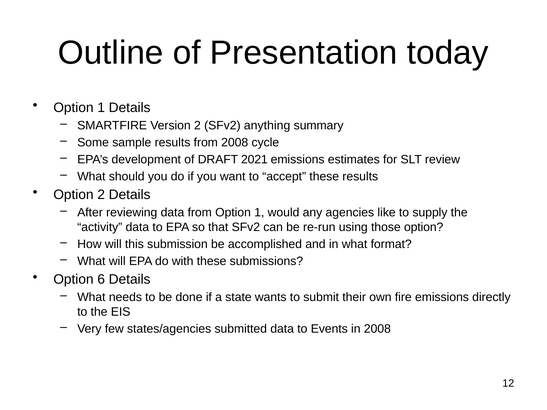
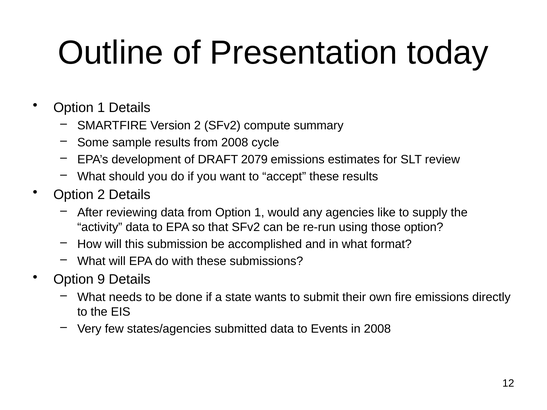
anything: anything -> compute (267, 125)
2021: 2021 -> 2079 (254, 159)
6: 6 -> 9 (101, 280)
